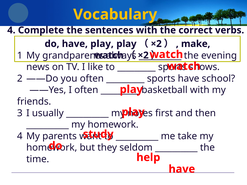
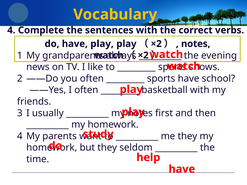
make: make -> notes (196, 44)
me take: take -> they (187, 136)
